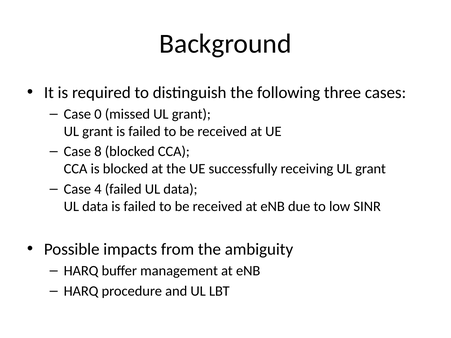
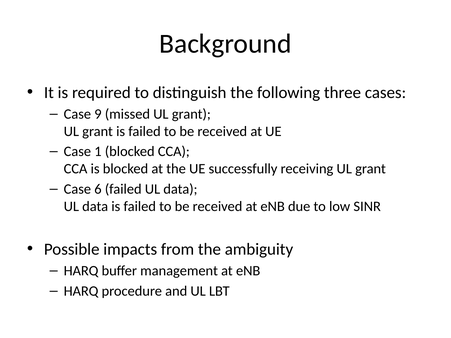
0: 0 -> 9 (98, 114)
8: 8 -> 1 (98, 152)
4: 4 -> 6 (98, 189)
